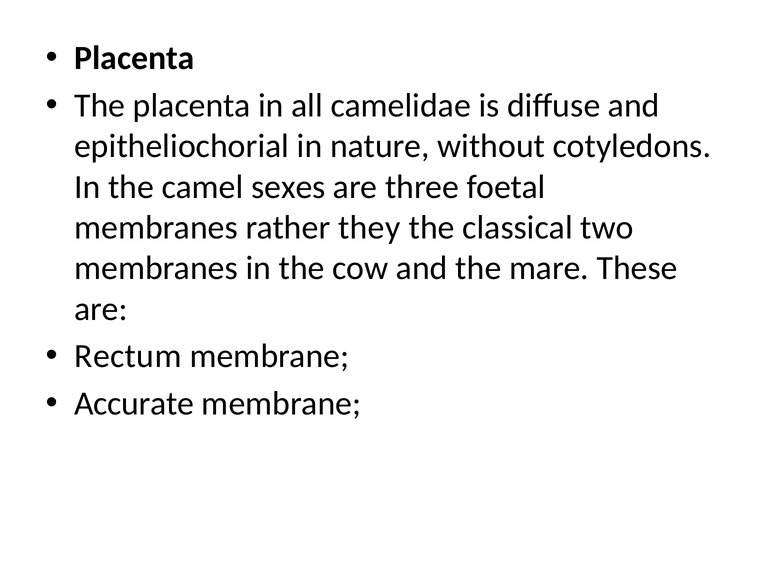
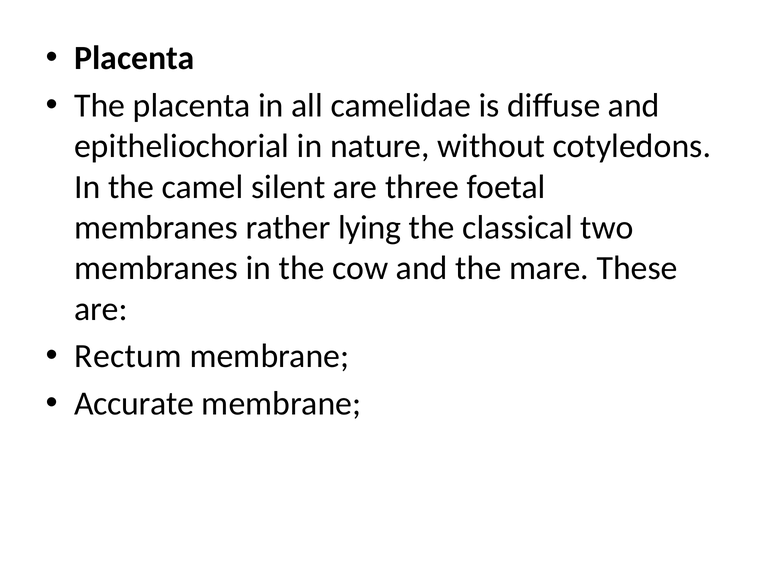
sexes: sexes -> silent (288, 187)
they: they -> lying (370, 227)
